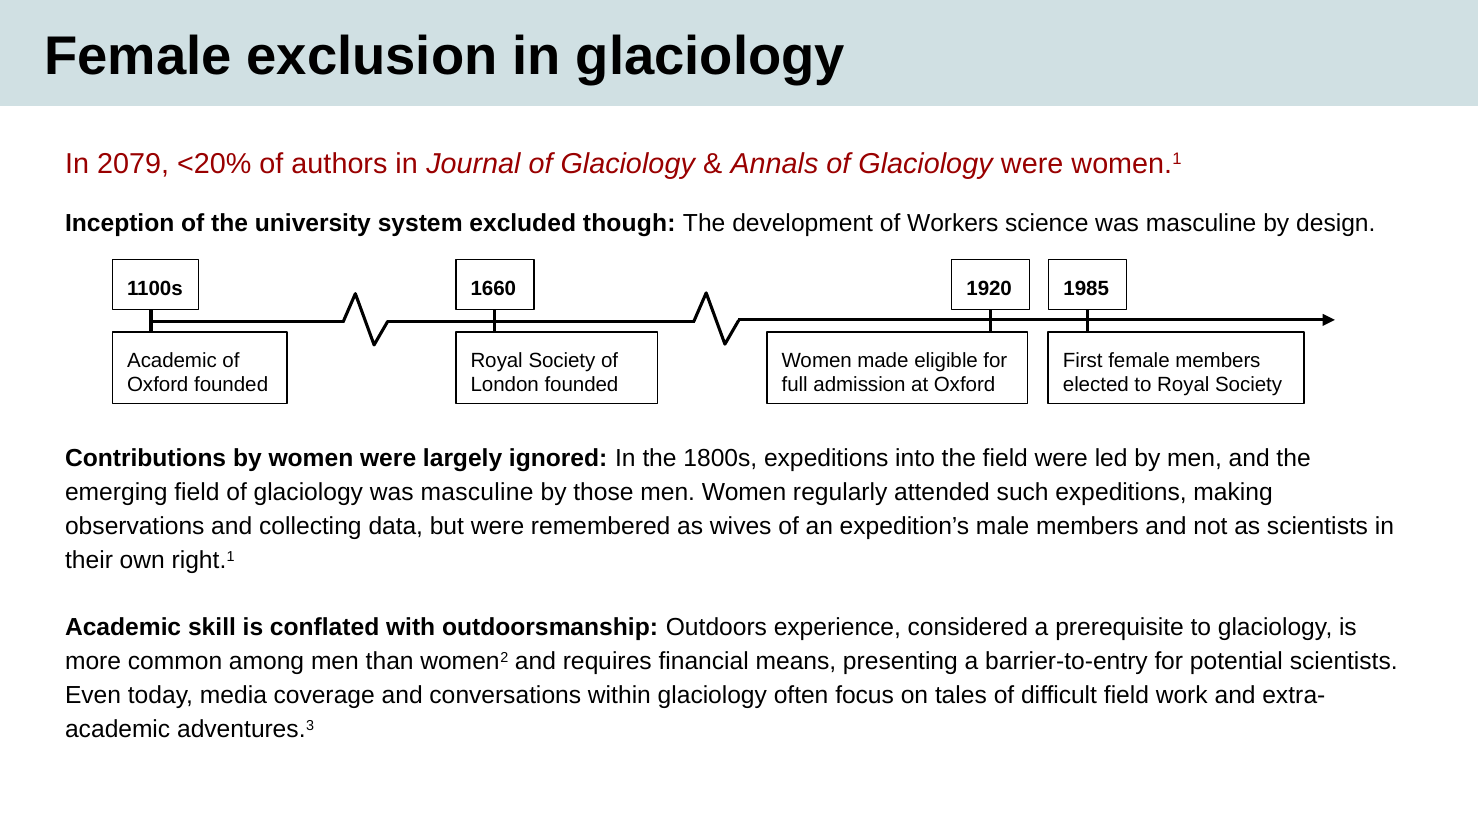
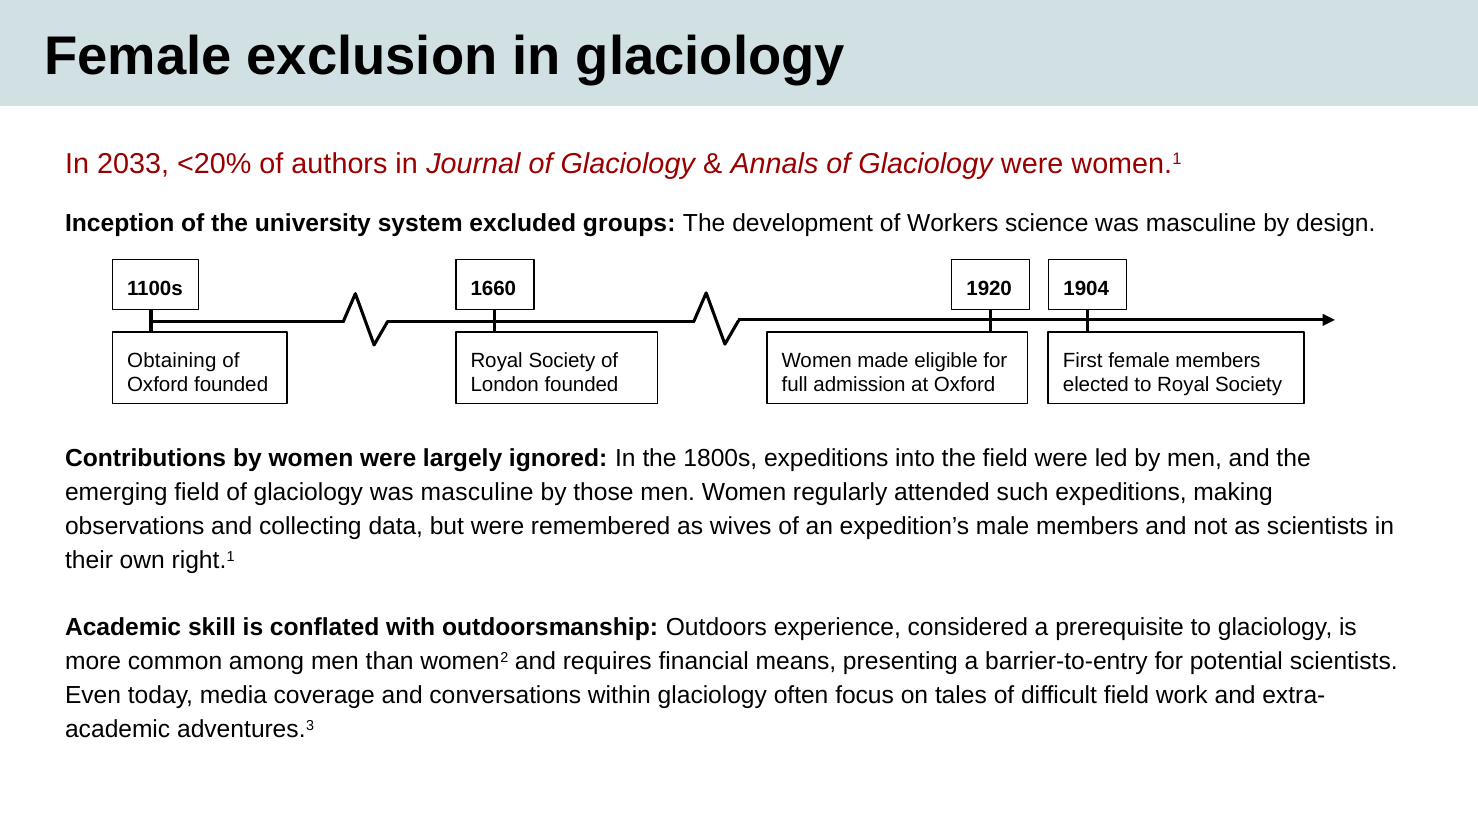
2079: 2079 -> 2033 (133, 164)
though: though -> groups (629, 223)
1985: 1985 -> 1904 (1086, 288)
Academic: Academic -> Obtaining (172, 360)
